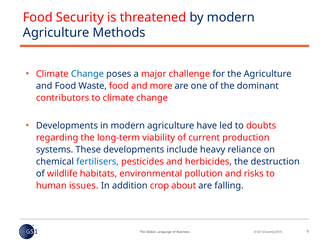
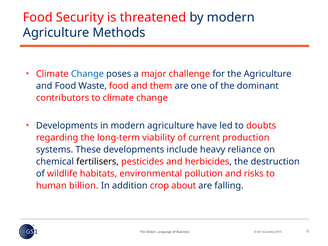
more: more -> them (161, 86)
fertilisers colour: blue -> black (98, 162)
issues: issues -> billion (84, 186)
